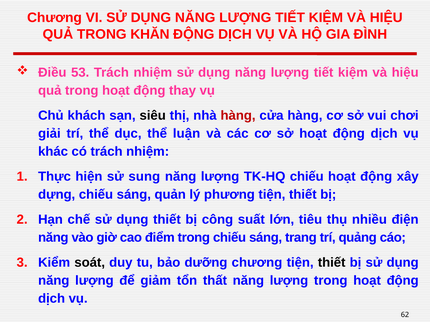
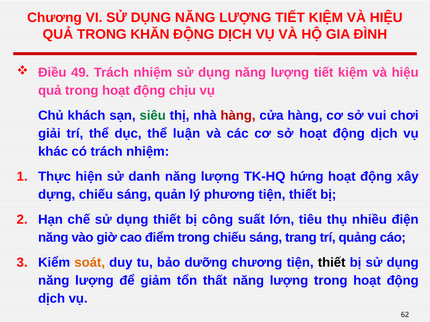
53: 53 -> 49 (80, 73)
thay: thay -> chịu (183, 91)
siêu colour: black -> green (153, 116)
sung: sung -> danh (144, 177)
TK-HQ chiếu: chiếu -> hứng (307, 177)
soát colour: black -> orange (90, 263)
